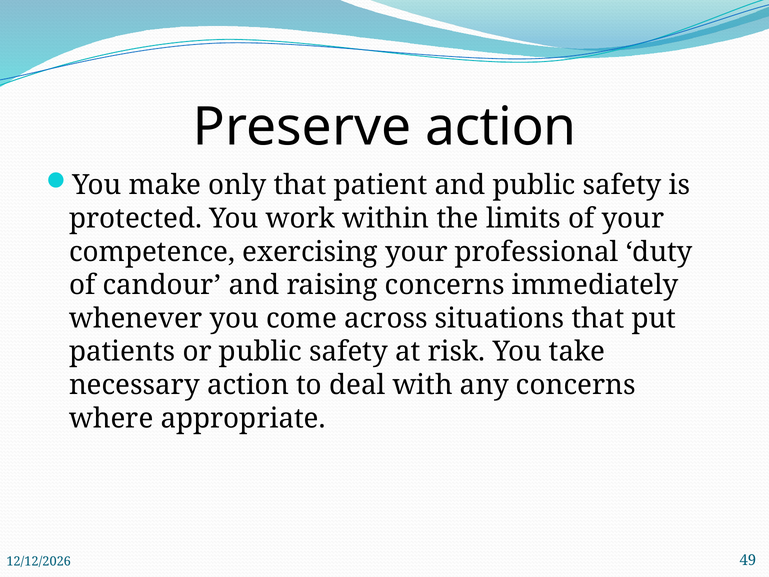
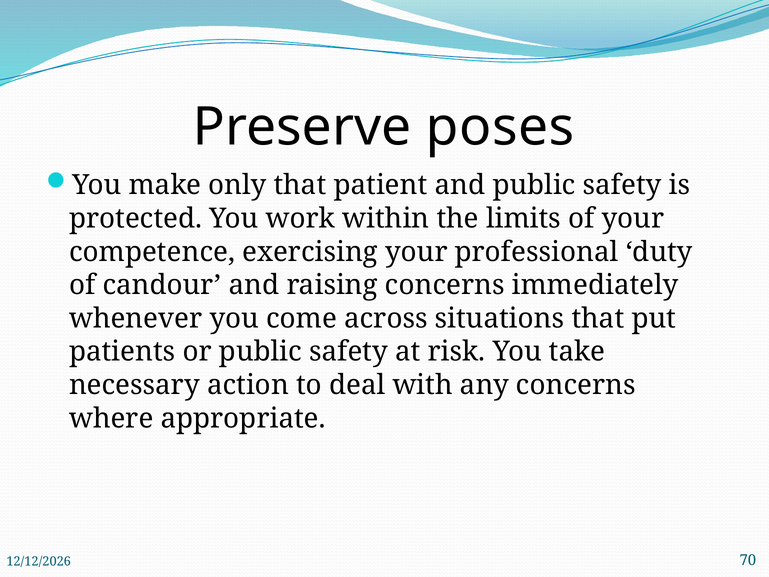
Preserve action: action -> poses (500, 127)
49: 49 -> 70 (748, 560)
